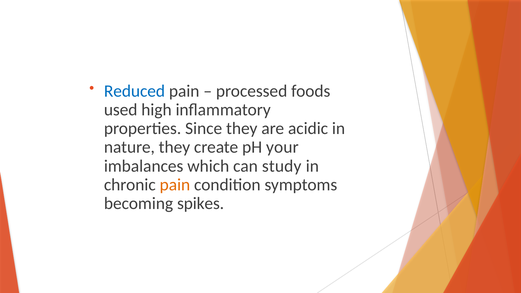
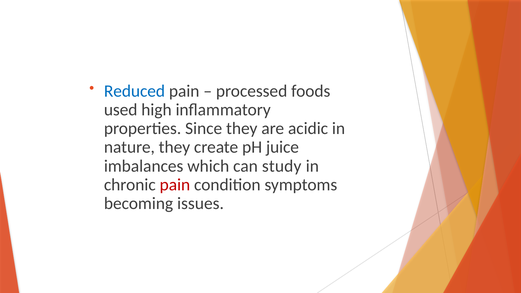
your: your -> juice (282, 147)
pain colour: orange -> red (175, 185)
spikes: spikes -> issues (201, 204)
